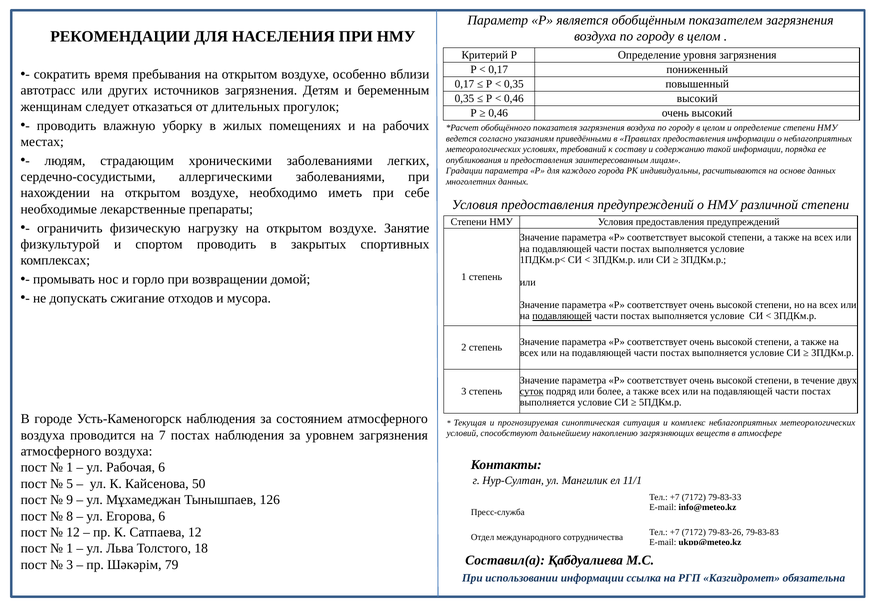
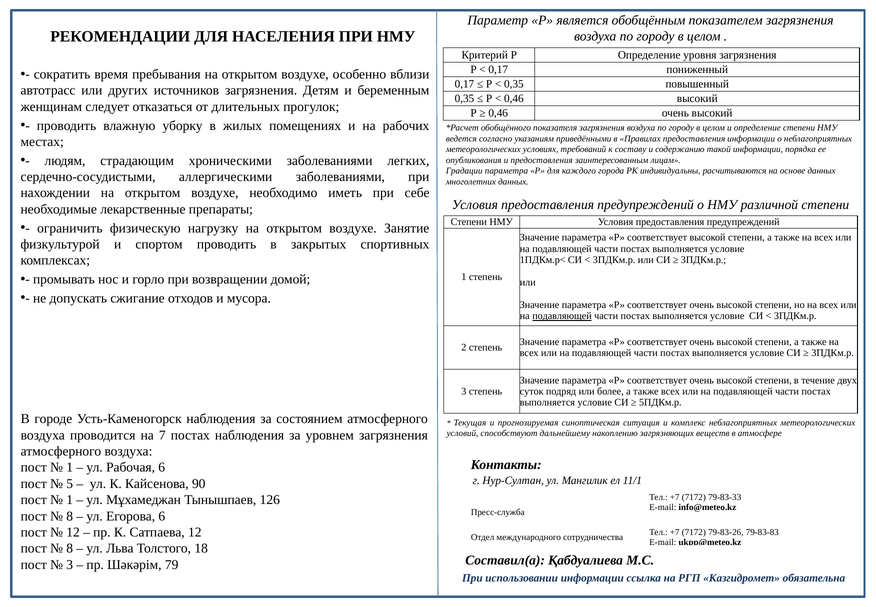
суток underline: present -> none (532, 391)
50: 50 -> 90 (199, 483)
9: 9 -> 1 (70, 499)
1: 1 -> 8 (70, 548)
